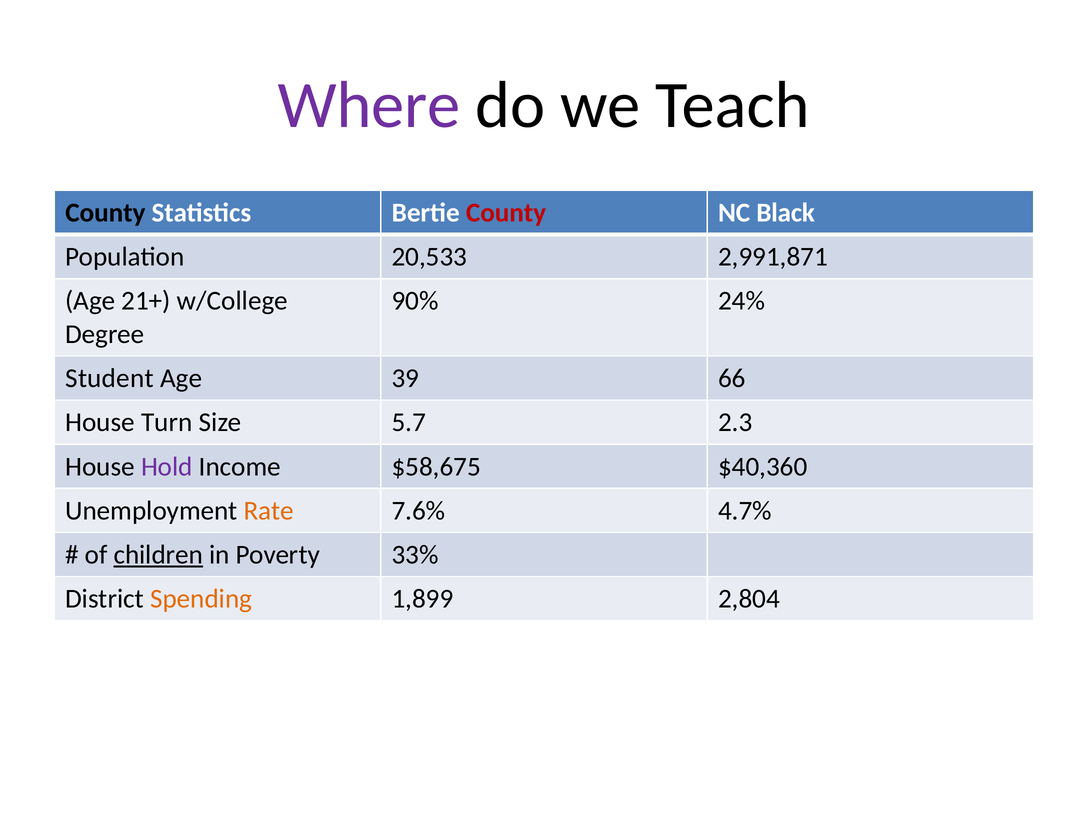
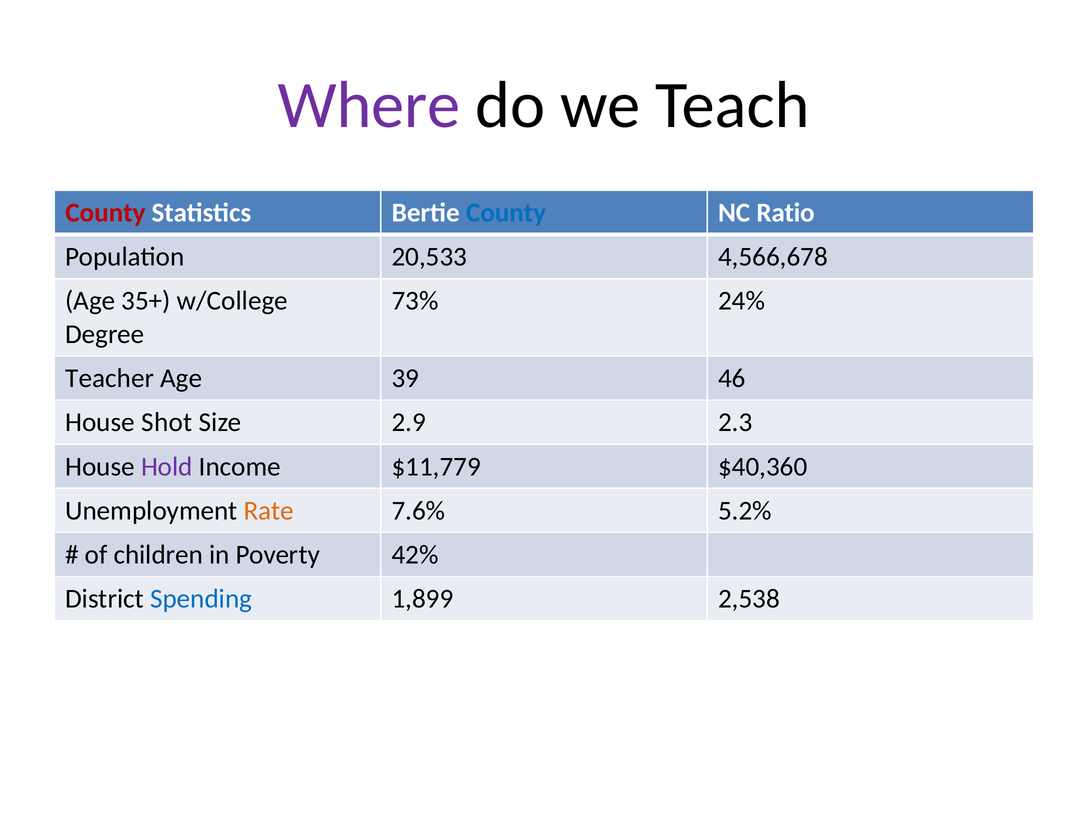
County colour: black -> red (105, 213)
County colour: red -> blue (506, 213)
Black: Black -> Ratio (786, 213)
2,991,871: 2,991,871 -> 4,566,678 (773, 257)
21+: 21+ -> 35+ (146, 301)
90%: 90% -> 73% (415, 301)
Student: Student -> Teacher (110, 378)
66: 66 -> 46 (732, 378)
Turn: Turn -> Shot (167, 422)
5.7: 5.7 -> 2.9 (409, 422)
$58,675: $58,675 -> $11,779 (436, 467)
4.7%: 4.7% -> 5.2% (745, 511)
children underline: present -> none (158, 555)
33%: 33% -> 42% (415, 555)
Spending colour: orange -> blue (201, 599)
2,804: 2,804 -> 2,538 (749, 599)
